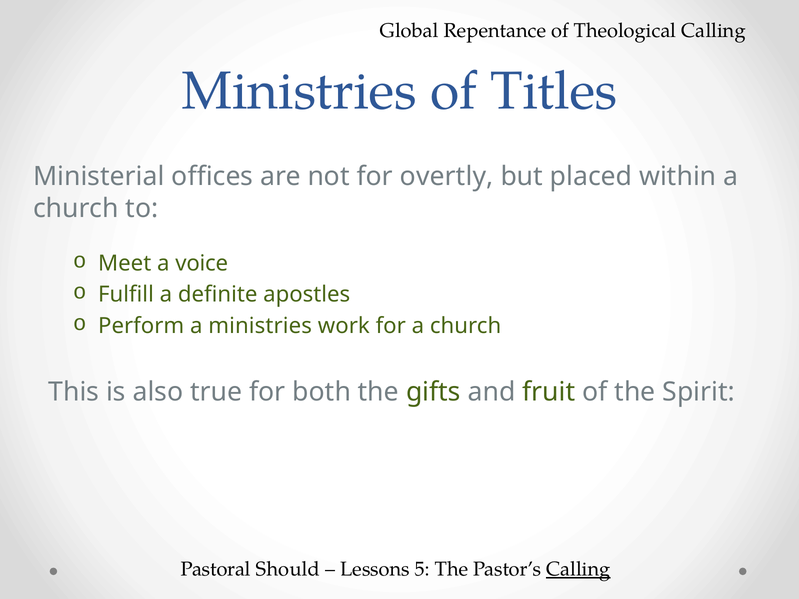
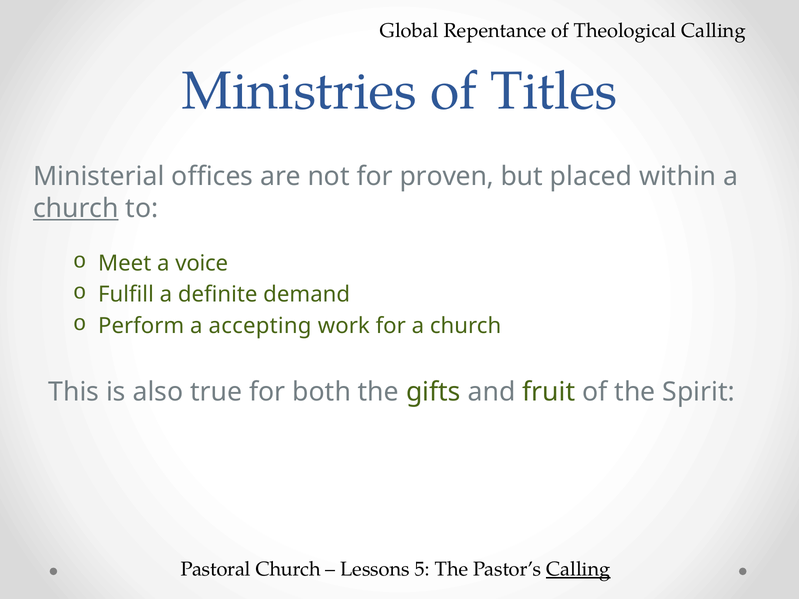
overtly: overtly -> proven (447, 176)
church underline: none -> present (76, 208)
apostles: apostles -> demand (307, 295)
a ministries: ministries -> accepting (260, 326)
Pastoral Should: Should -> Church (288, 569)
